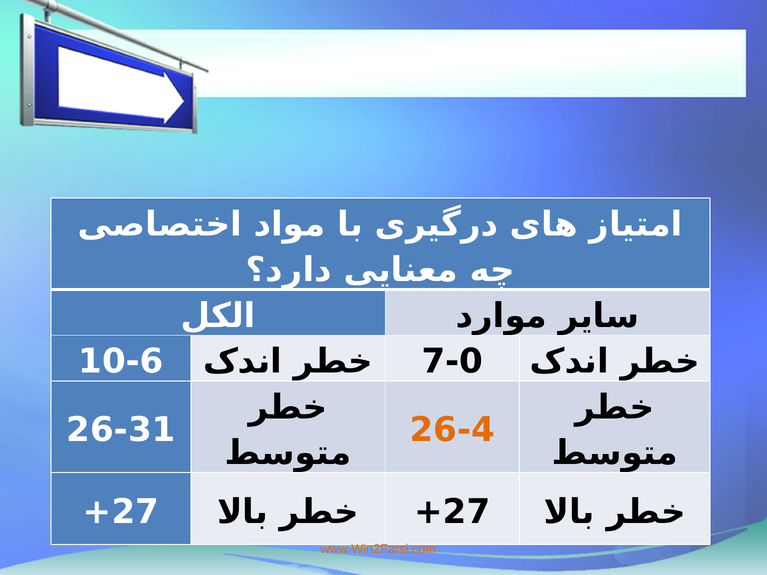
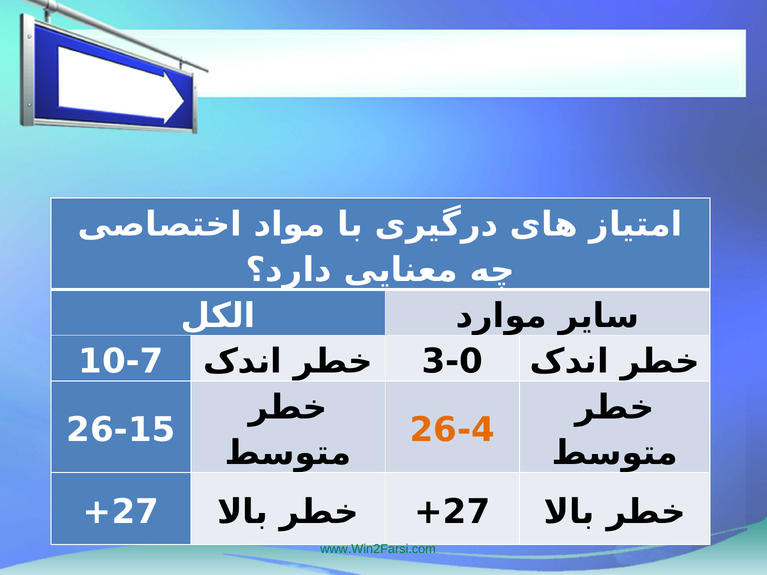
10-6: 10-6 -> 10-7 (121, 362)
7-0: 7-0 -> 3-0 (452, 362)
26-31: 26-31 -> 26-15 (121, 430)
www.Win2Farsi.com colour: orange -> green (378, 549)
